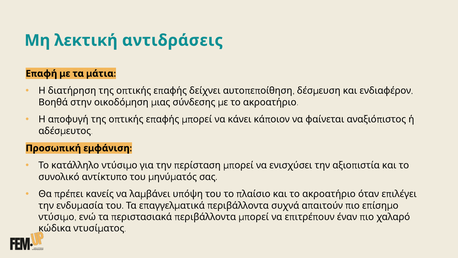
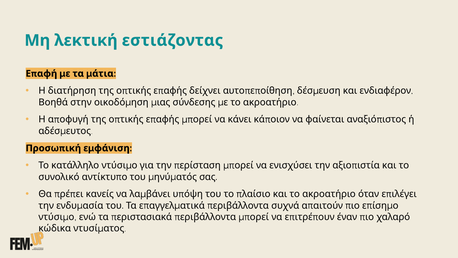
αντιδράσεις: αντιδράσεις -> εστιάζοντας (172, 40)
